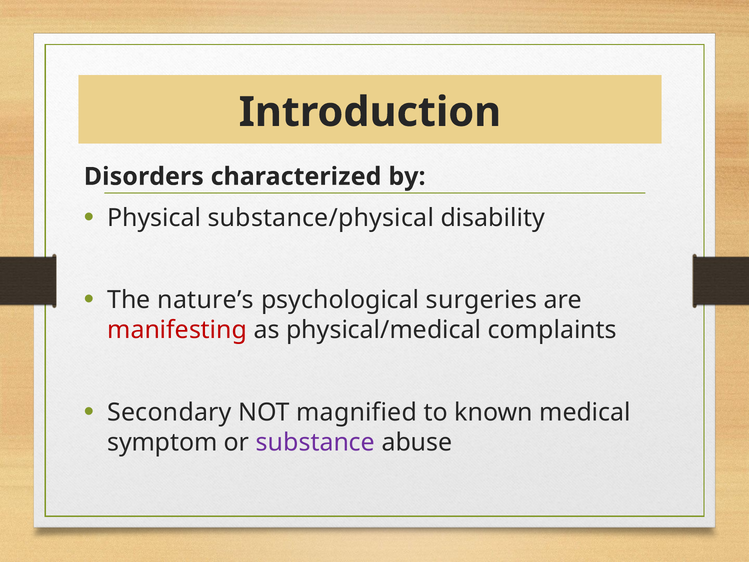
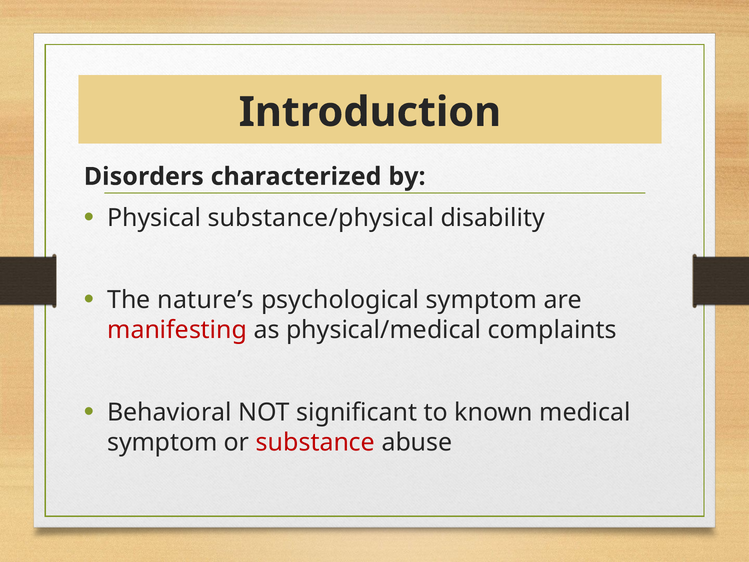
psychological surgeries: surgeries -> symptom (482, 300)
Secondary: Secondary -> Behavioral (169, 412)
magnified: magnified -> significant (357, 412)
substance colour: purple -> red (315, 442)
